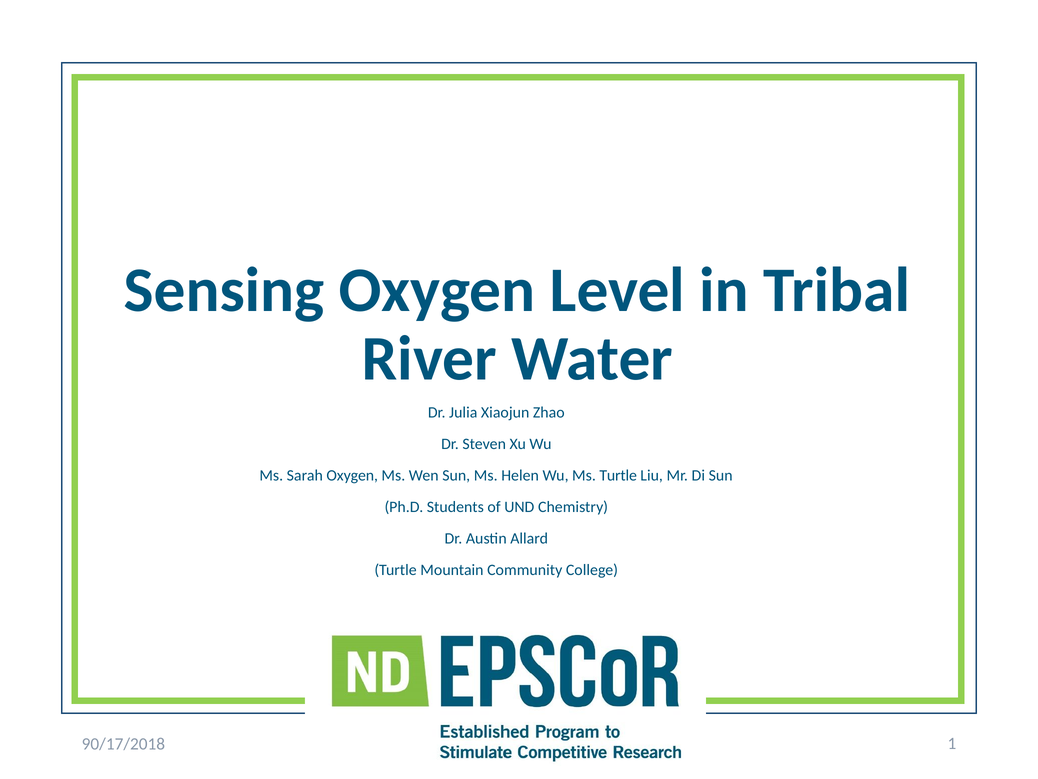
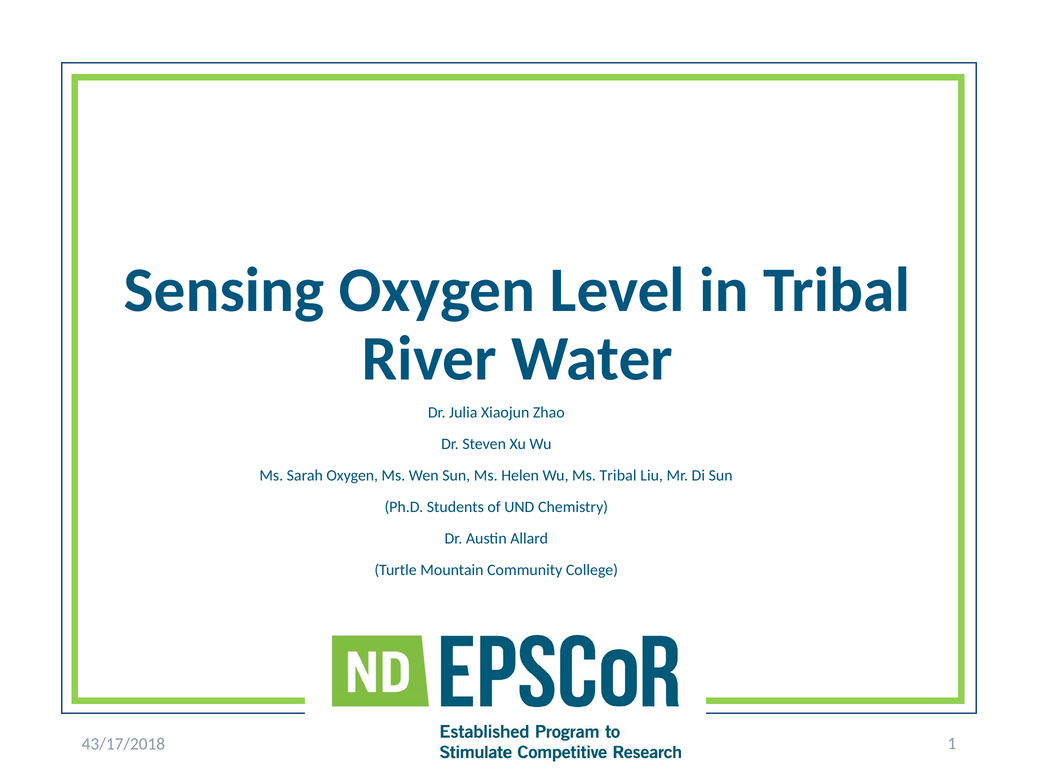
Ms Turtle: Turtle -> Tribal (618, 475)
90/17/2018: 90/17/2018 -> 43/17/2018 (123, 743)
